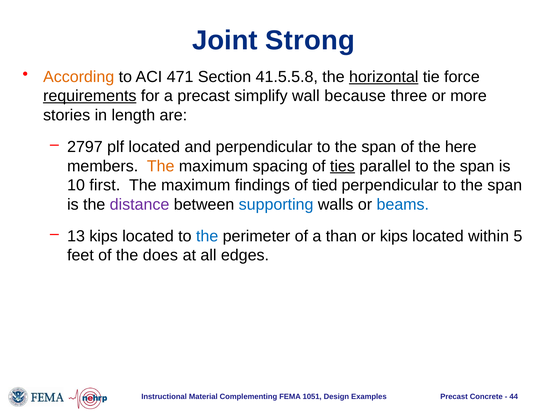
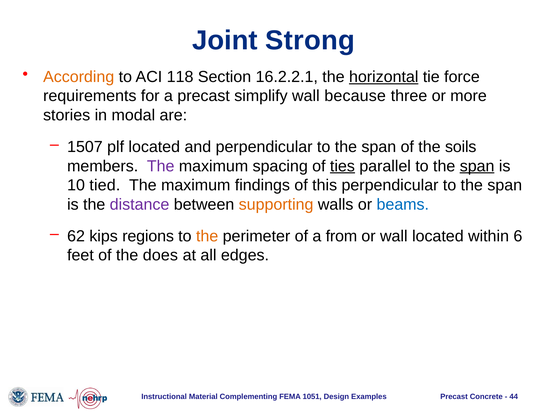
471: 471 -> 118 (180, 77)
41.5.5.8: 41.5.5.8 -> 16.2.2.1 (287, 77)
requirements underline: present -> none (90, 96)
length: length -> modal (133, 115)
2797: 2797 -> 1507 (85, 147)
here: here -> soils (461, 147)
The colour: orange -> purple (161, 166)
span underline: none -> present (477, 166)
first: first -> tied (105, 185)
tied: tied -> this (325, 185)
supporting colour: blue -> orange (276, 204)
13: 13 -> 62 (76, 236)
located: located -> regions (148, 236)
the colour: blue -> orange (207, 236)
than: than -> from (341, 236)
or kips: kips -> wall (394, 236)
5: 5 -> 6 (518, 236)
